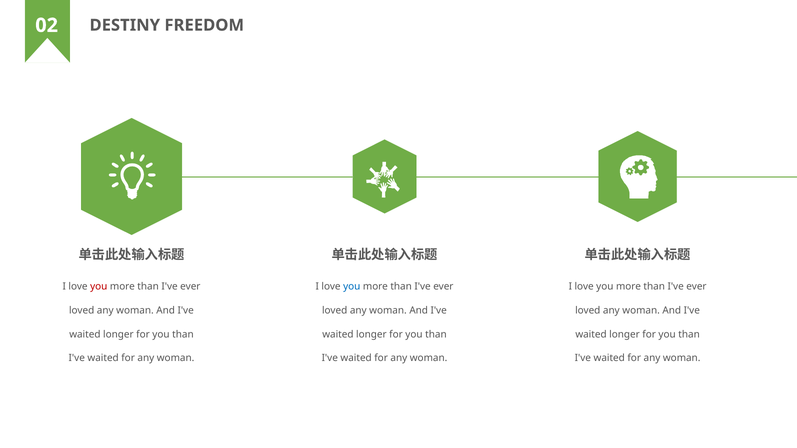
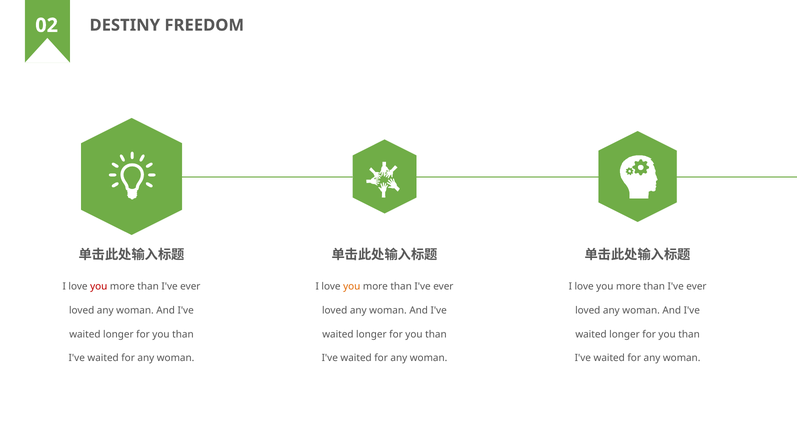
you colour: blue -> orange (352, 287)
